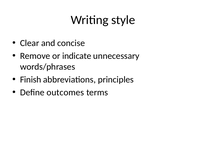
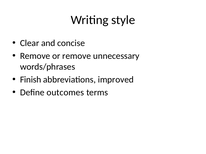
or indicate: indicate -> remove (77, 56)
principles: principles -> improved (116, 80)
